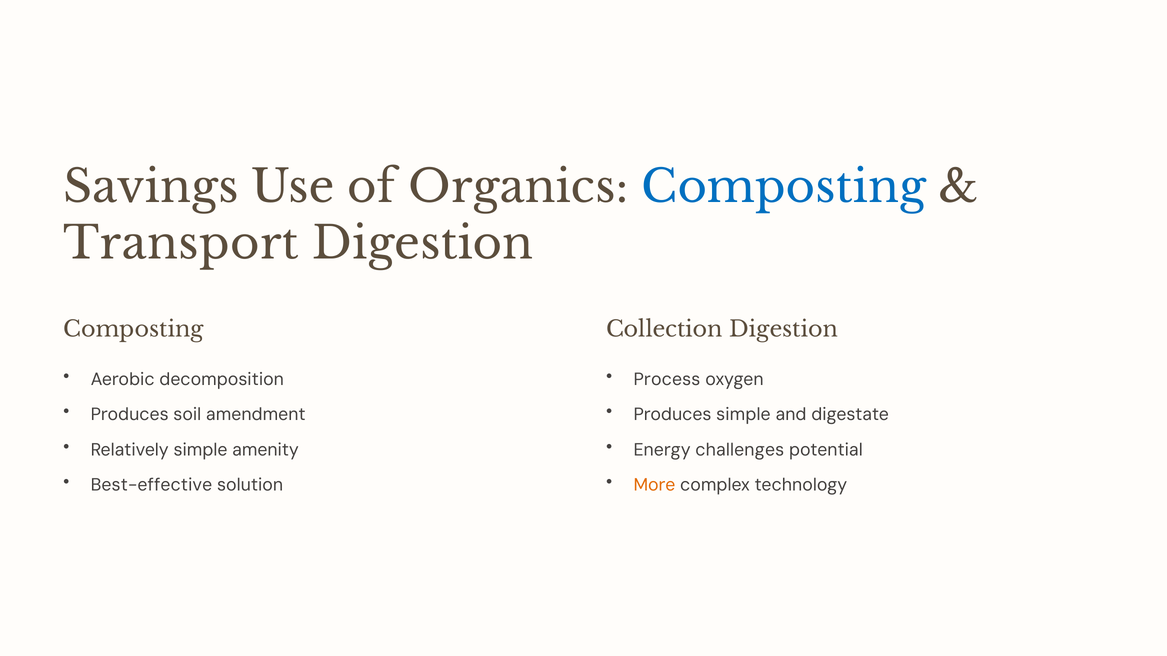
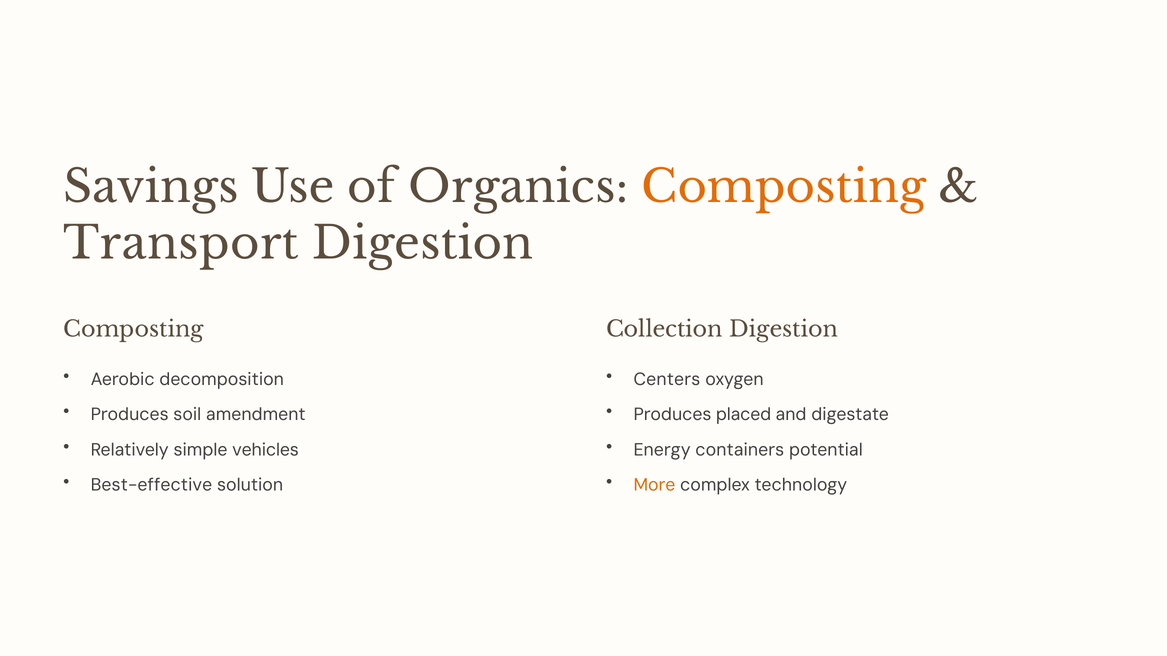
Composting colour: blue -> orange (784, 188)
Process: Process -> Centers (667, 379)
Produces simple: simple -> placed (744, 415)
amenity: amenity -> vehicles (266, 450)
challenges: challenges -> containers (740, 450)
